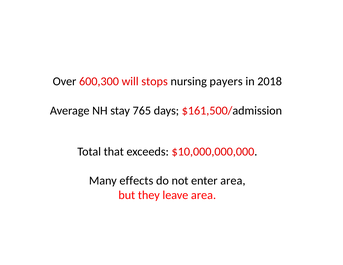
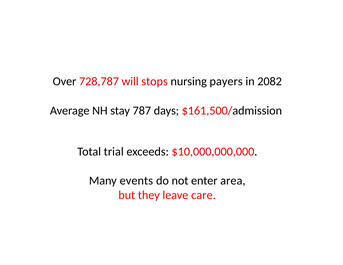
600,300: 600,300 -> 728,787 (99, 81)
2018: 2018 -> 2082 (270, 81)
765: 765 -> 787 (142, 111)
that: that -> trial (114, 152)
effects: effects -> events (136, 181)
leave area: area -> care (204, 195)
